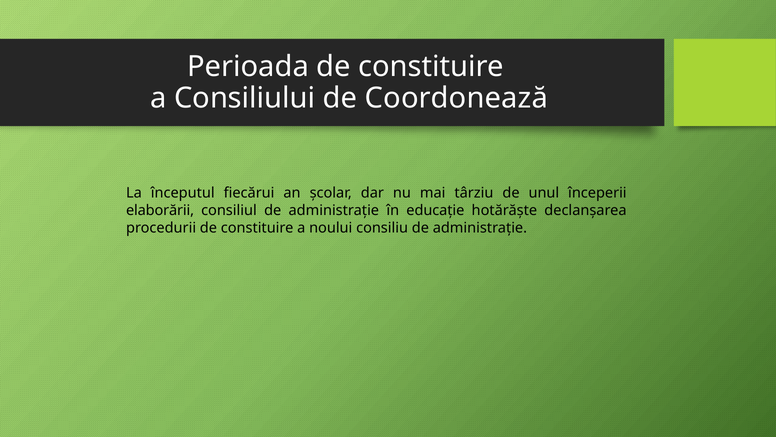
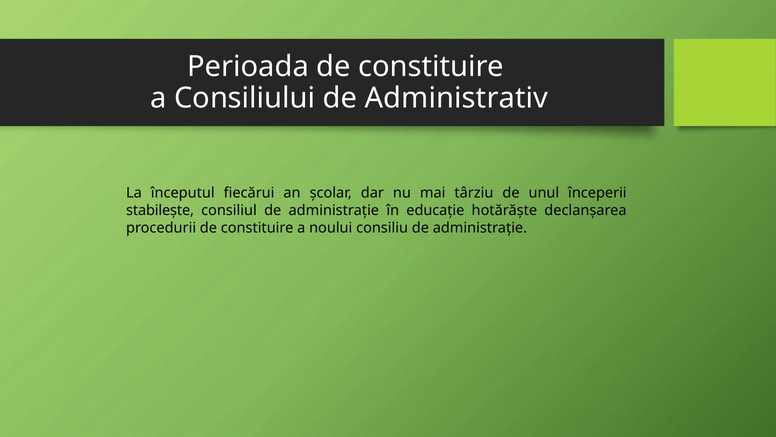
Coordonează: Coordonează -> Administrativ (456, 98)
elaborării: elaborării -> stabilește (160, 210)
